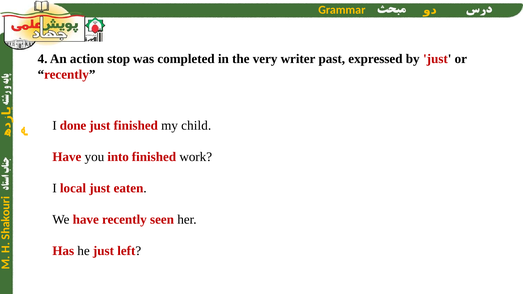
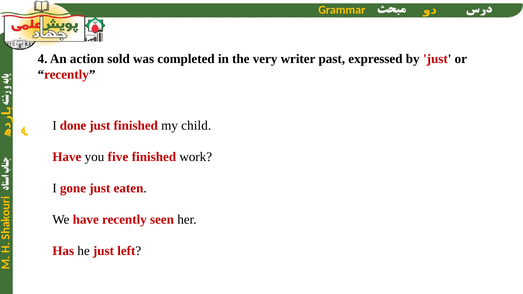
stop: stop -> sold (119, 59)
into: into -> five (118, 157)
local: local -> gone (73, 188)
